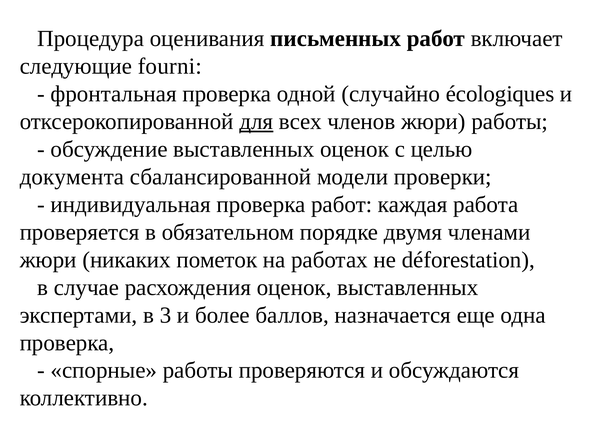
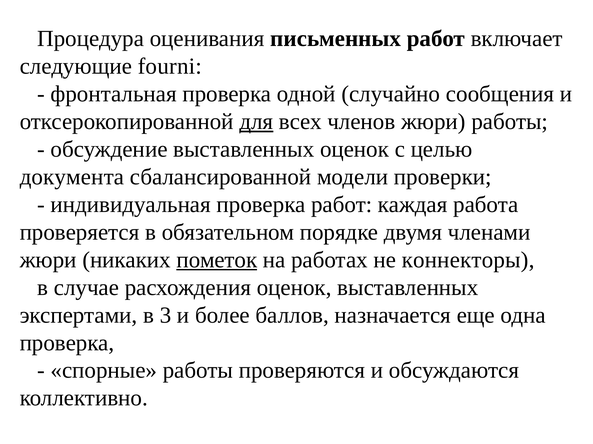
écologiques: écologiques -> сообщения (500, 94)
пометок underline: none -> present (217, 260)
déforestation: déforestation -> коннекторы (468, 260)
